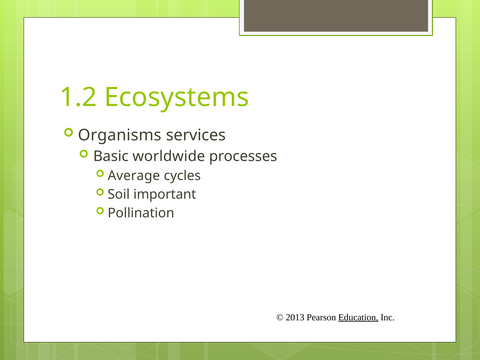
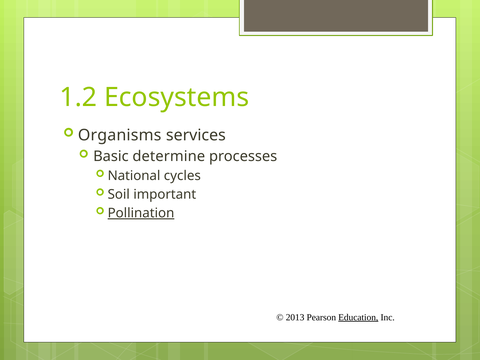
worldwide: worldwide -> determine (169, 156)
Average: Average -> National (134, 176)
Pollination underline: none -> present (141, 213)
